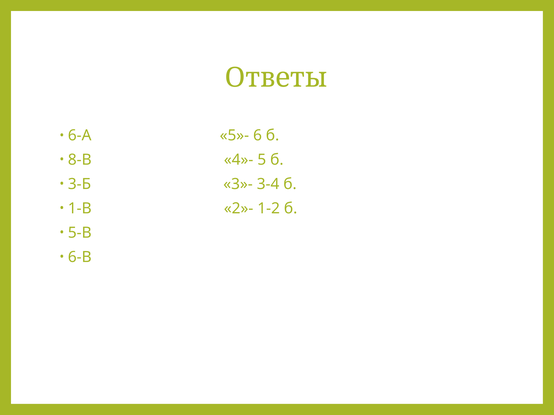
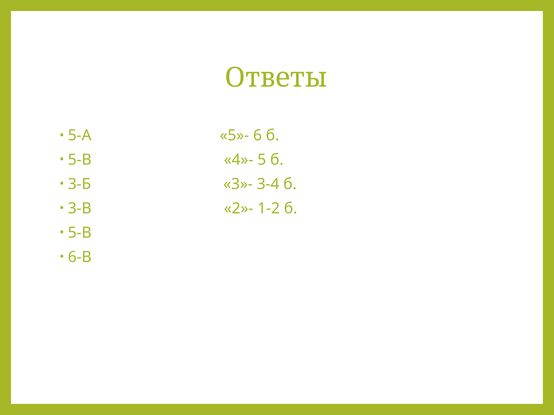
6-А: 6-А -> 5-А (80, 136)
8-В: 8-В -> 5-В (80, 160)
1-В: 1-В -> 3-В (80, 209)
